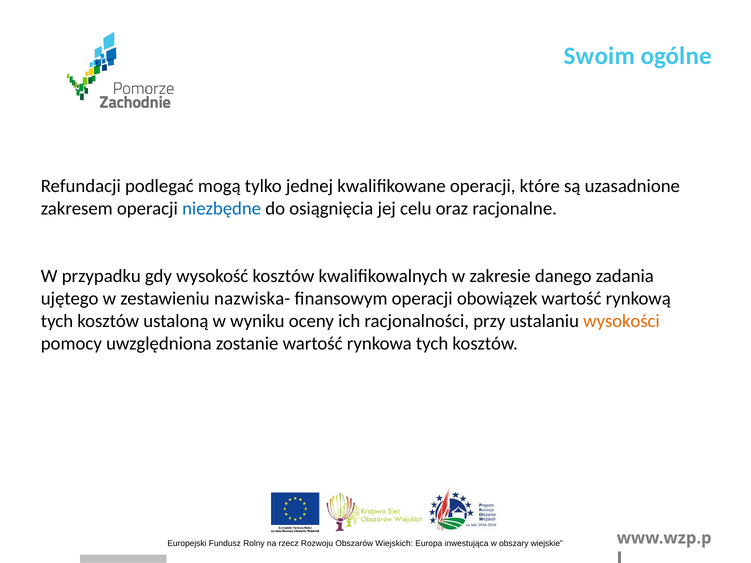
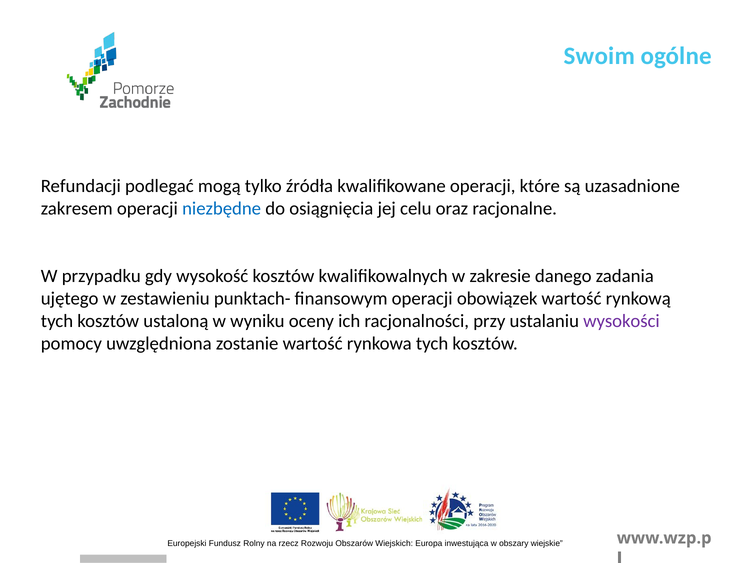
jednej: jednej -> źródła (310, 186)
nazwiska-: nazwiska- -> punktach- (252, 299)
wysokości colour: orange -> purple (621, 321)
